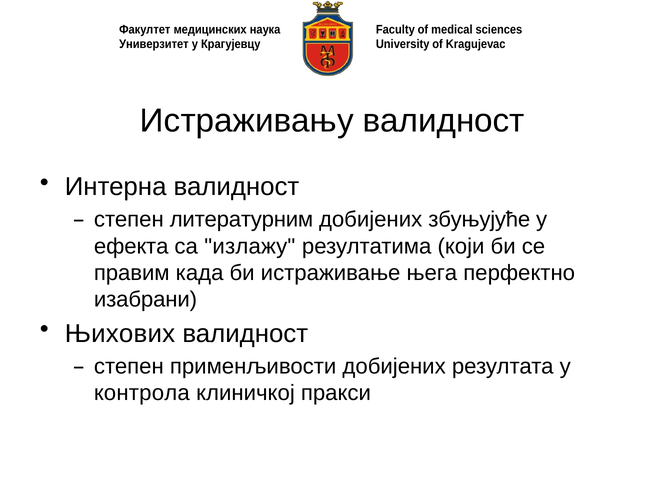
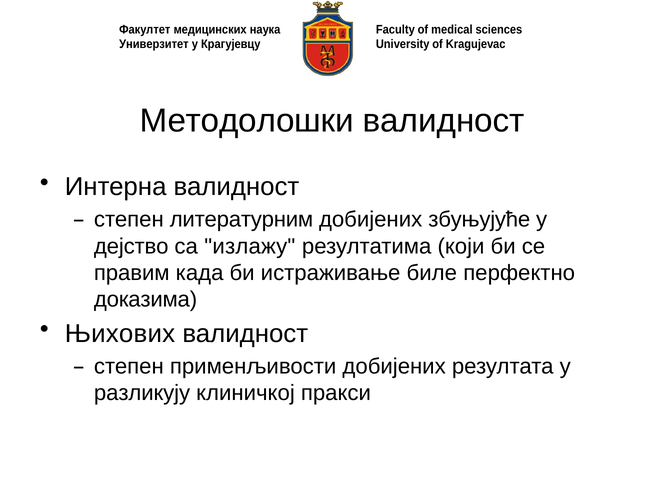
Истраживању: Истраживању -> Методолошки (247, 121)
ефекта: ефекта -> дејство (131, 247)
њега: њега -> биле (432, 273)
изабрани: изабрани -> доказима (146, 300)
контрола: контрола -> разликују (142, 394)
